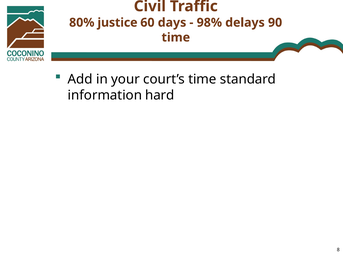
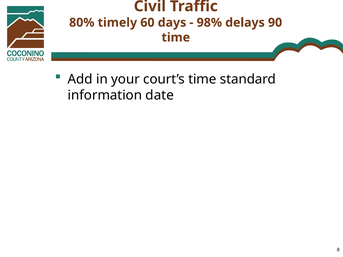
justice: justice -> timely (117, 23)
hard: hard -> date (160, 95)
